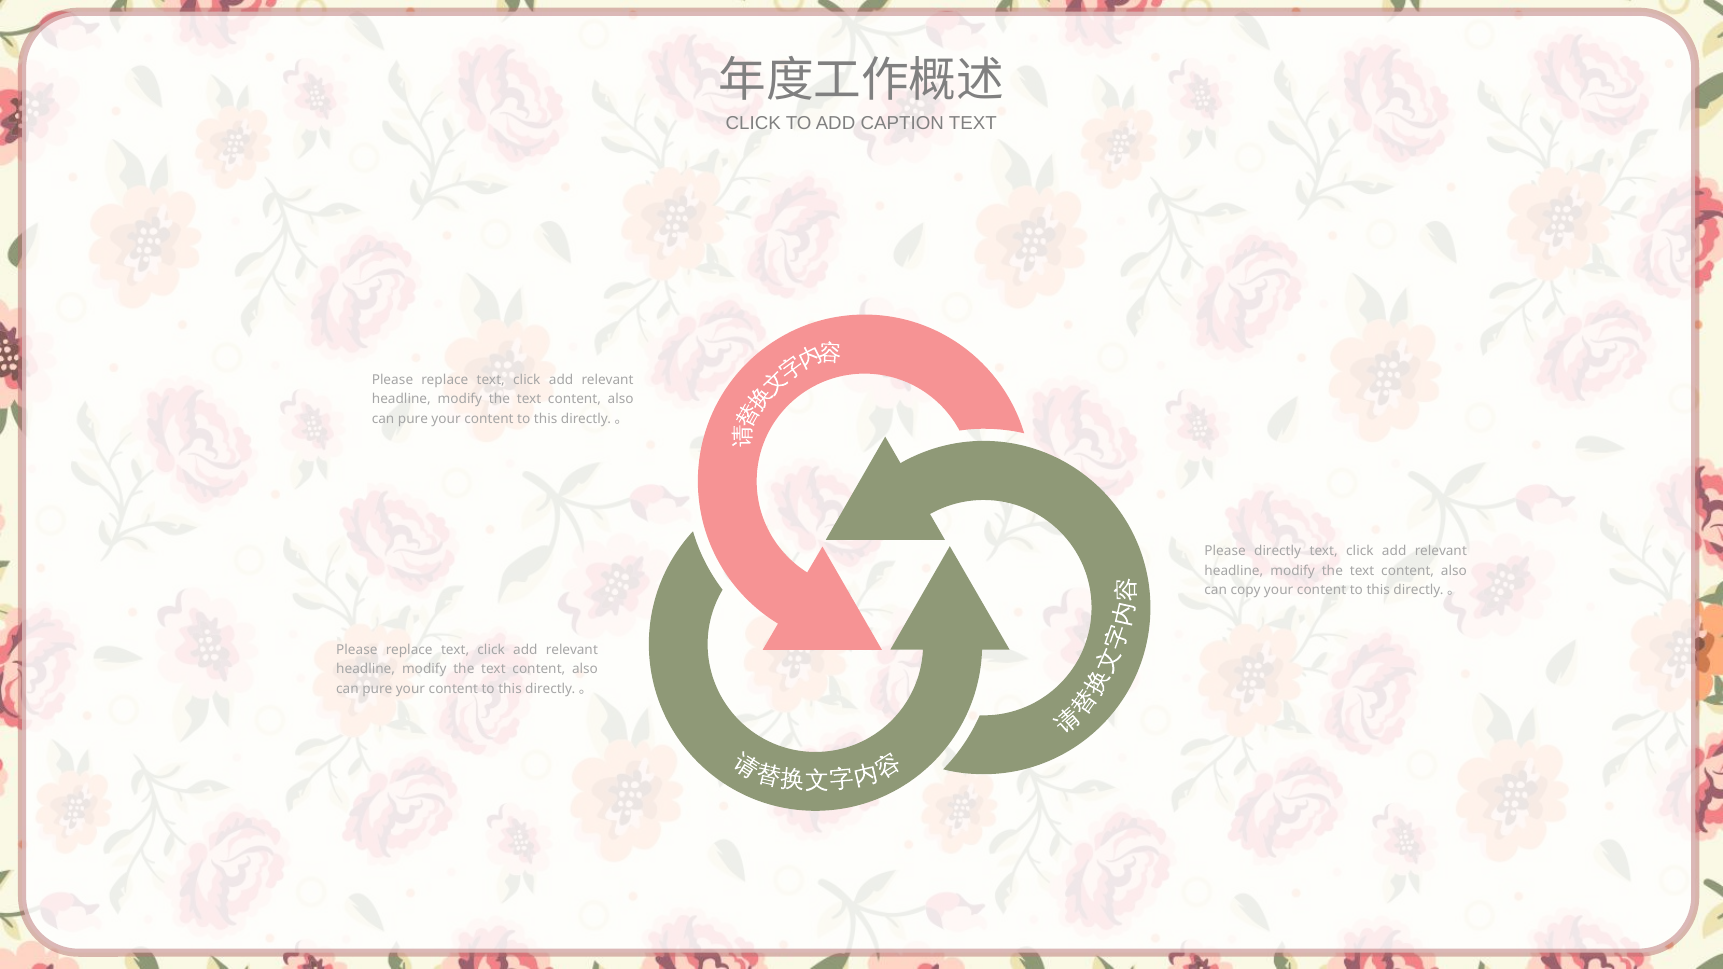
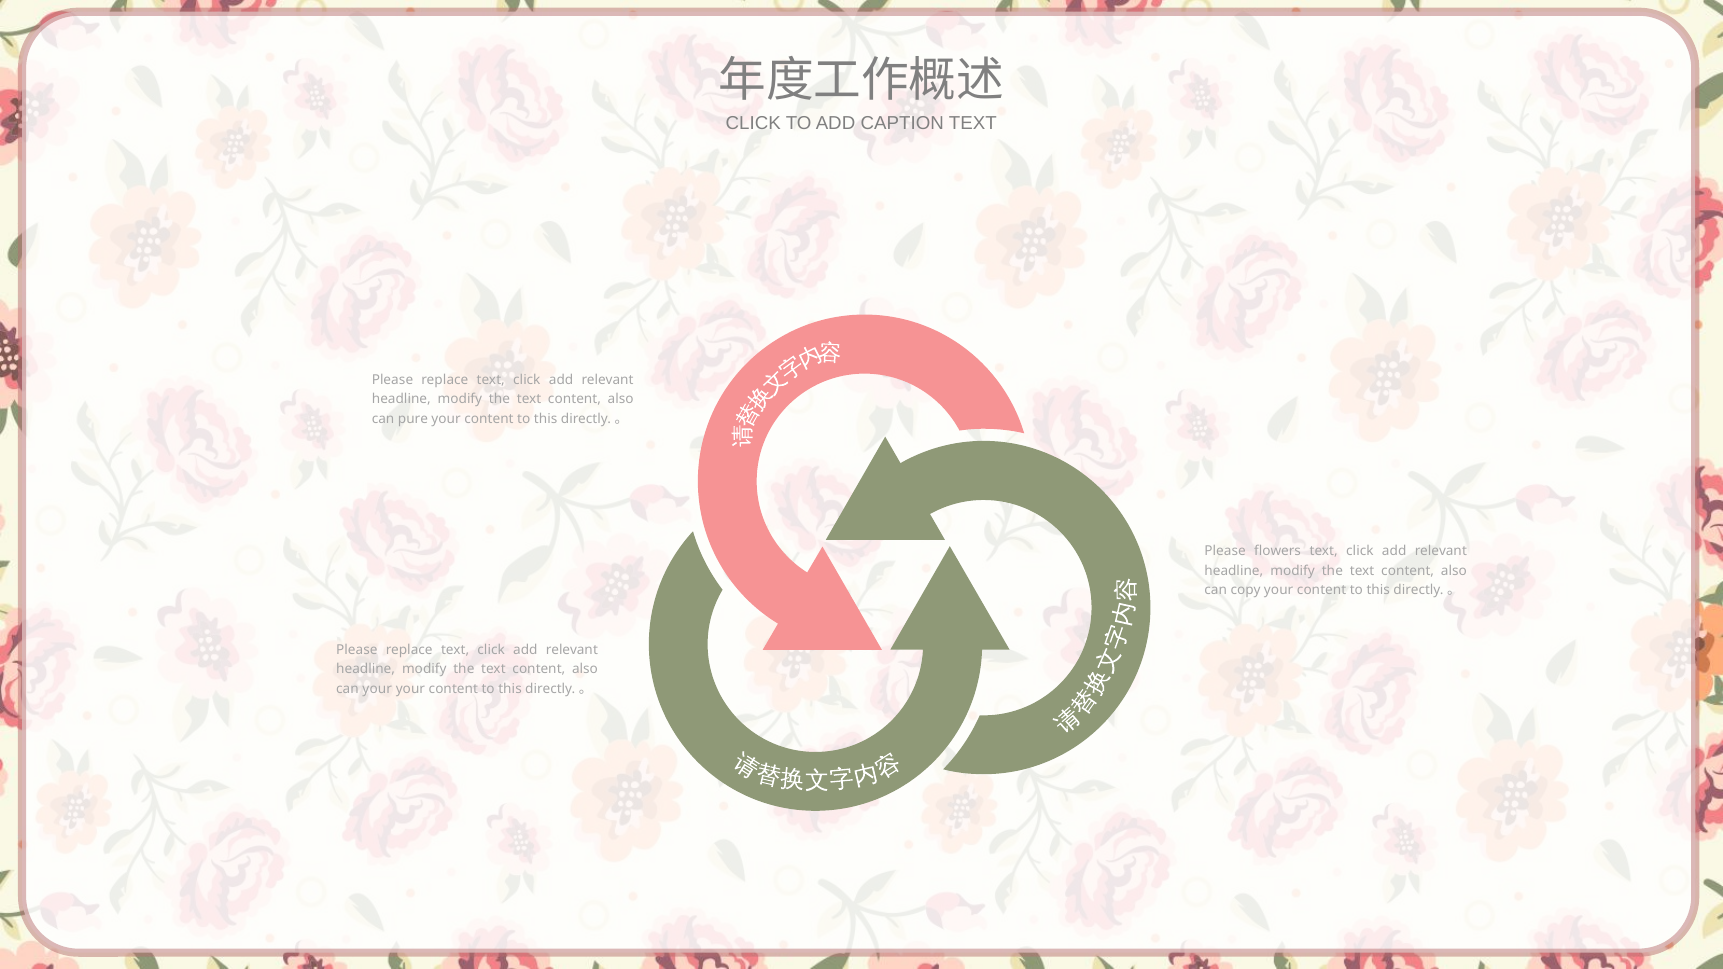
Please directly: directly -> flowers (1278, 551)
pure: pure -> your (377, 689)
